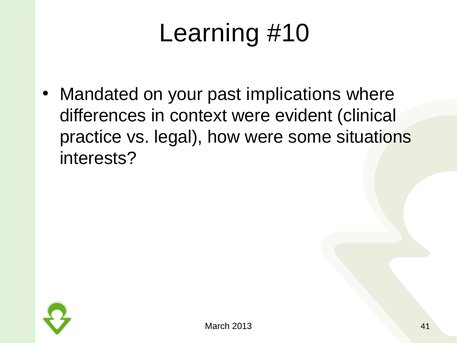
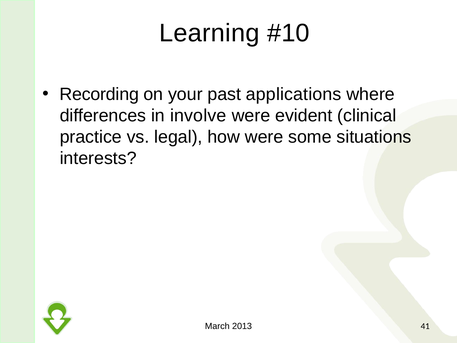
Mandated: Mandated -> Recording (99, 94)
implications: implications -> applications (294, 94)
context: context -> involve (198, 115)
